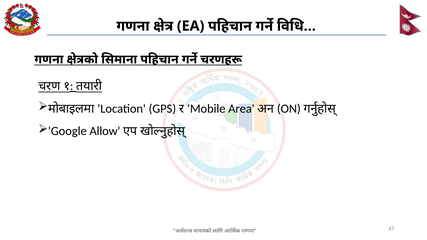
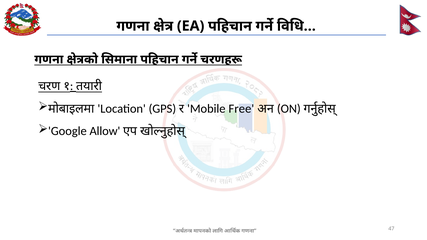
Area: Area -> Free (241, 109)
